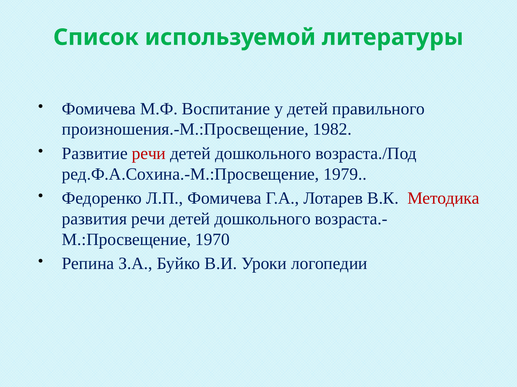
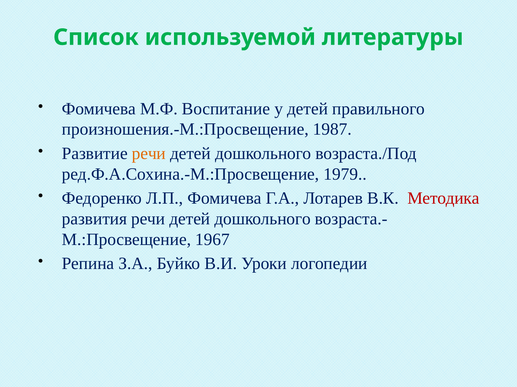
1982: 1982 -> 1987 (332, 130)
речи colour: red -> orange (149, 154)
1970: 1970 -> 1967 (213, 240)
